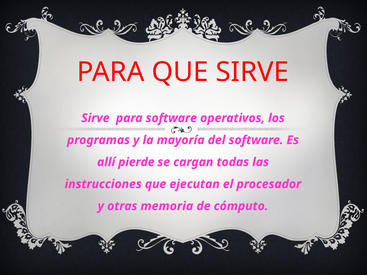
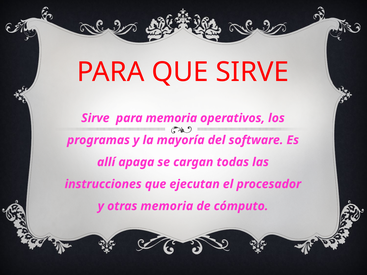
para software: software -> memoria (171, 118)
pierde: pierde -> apaga (136, 162)
